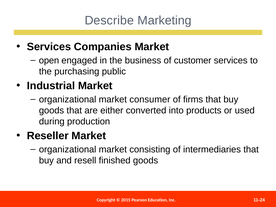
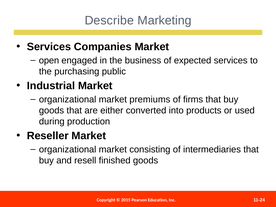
customer: customer -> expected (193, 60)
consumer: consumer -> premiums (150, 99)
